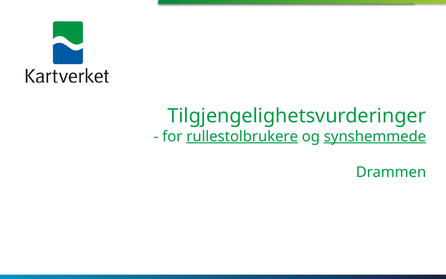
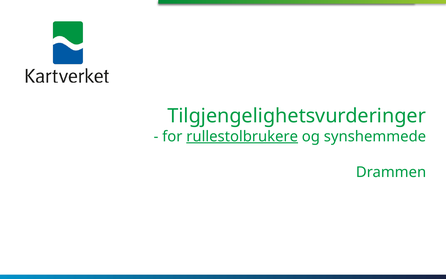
synshemmede underline: present -> none (375, 136)
